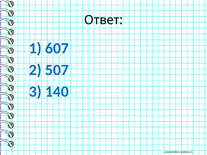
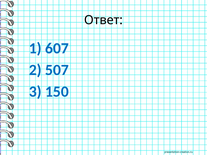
140: 140 -> 150 (57, 92)
